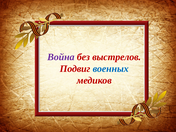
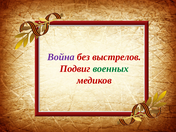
военных colour: blue -> green (111, 69)
